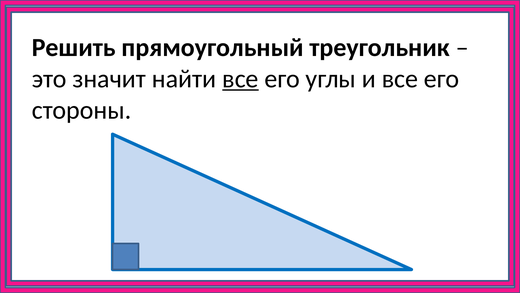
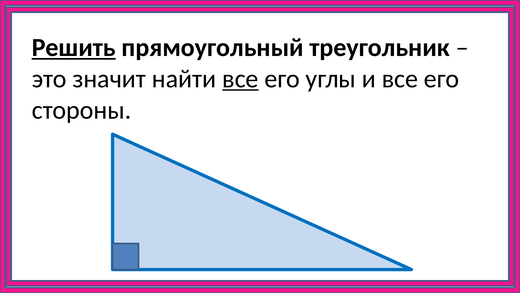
Решить underline: none -> present (74, 47)
